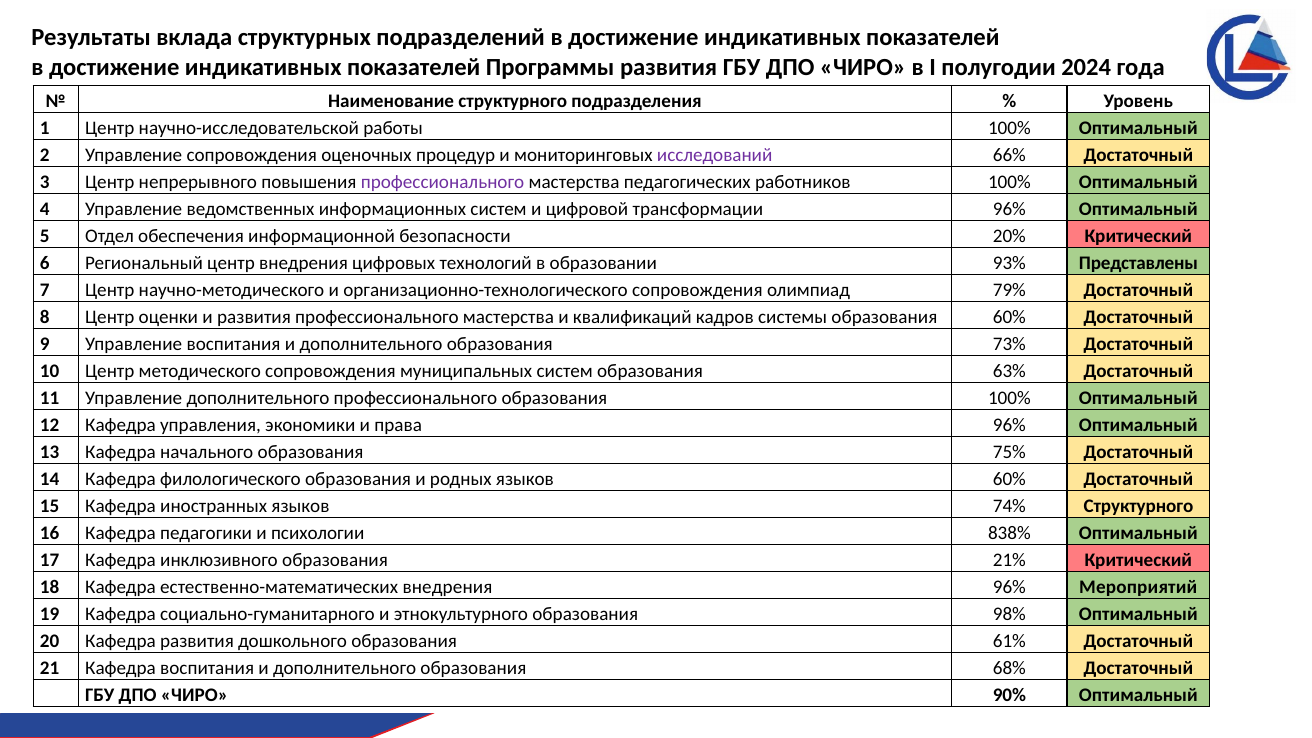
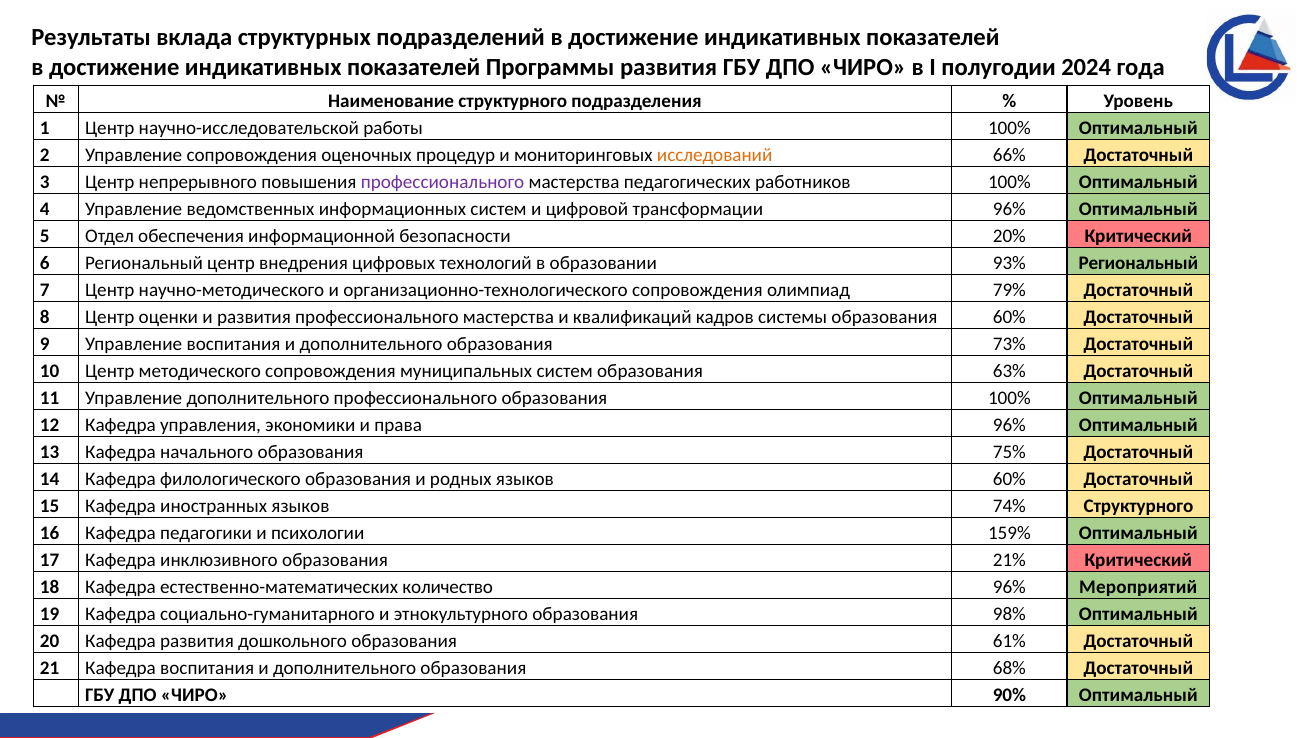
исследований colour: purple -> orange (715, 155)
93% Представлены: Представлены -> Региональный (1138, 263)
838%: 838% -> 159% (1009, 533)
естественно-математических внедрения: внедрения -> количество (448, 587)
